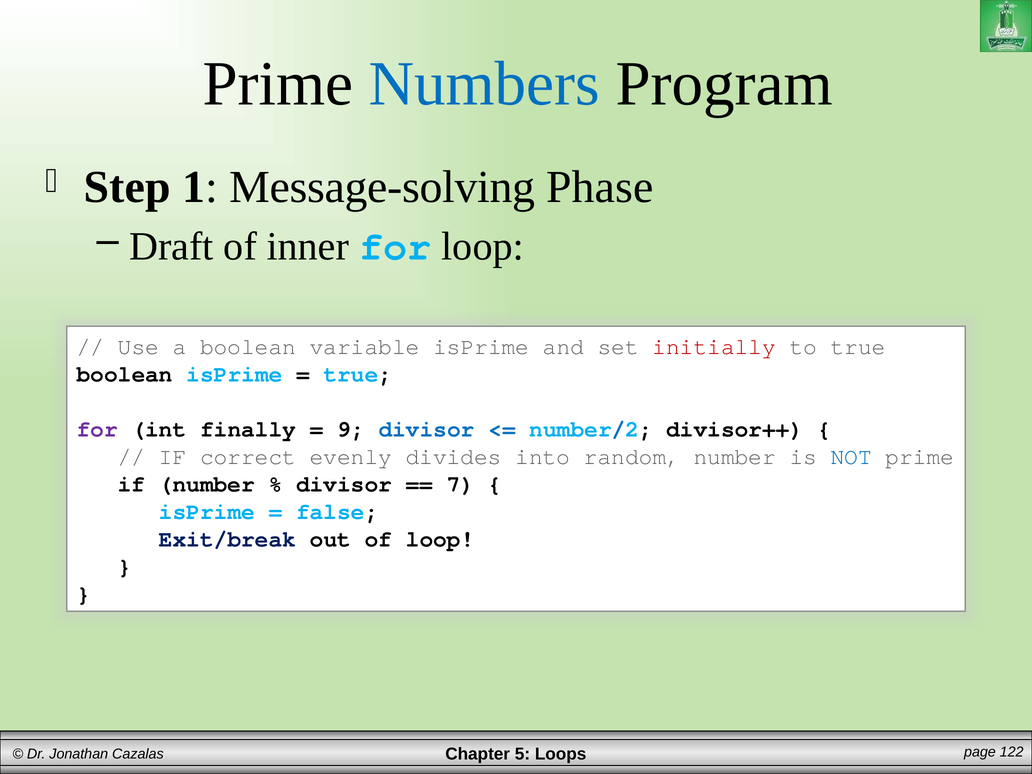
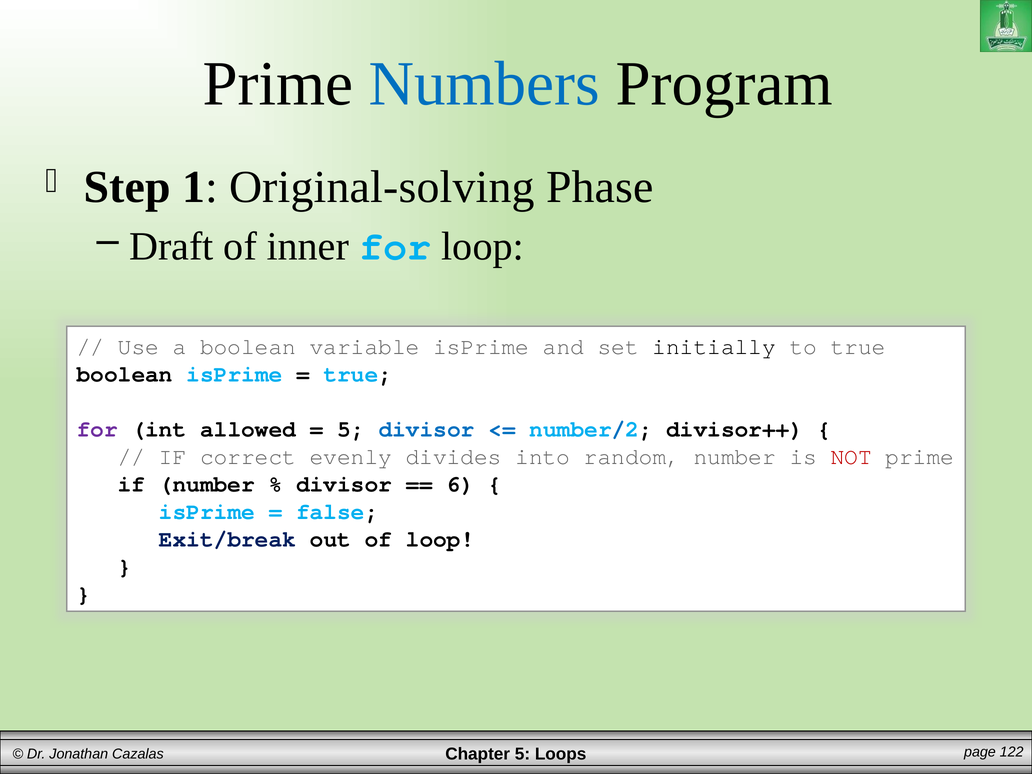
Message-solving: Message-solving -> Original-solving (382, 187)
initially colour: red -> black (714, 347)
finally: finally -> allowed (248, 429)
9: 9 -> 5 (351, 429)
NOT colour: blue -> red (851, 457)
7: 7 -> 6 (461, 484)
